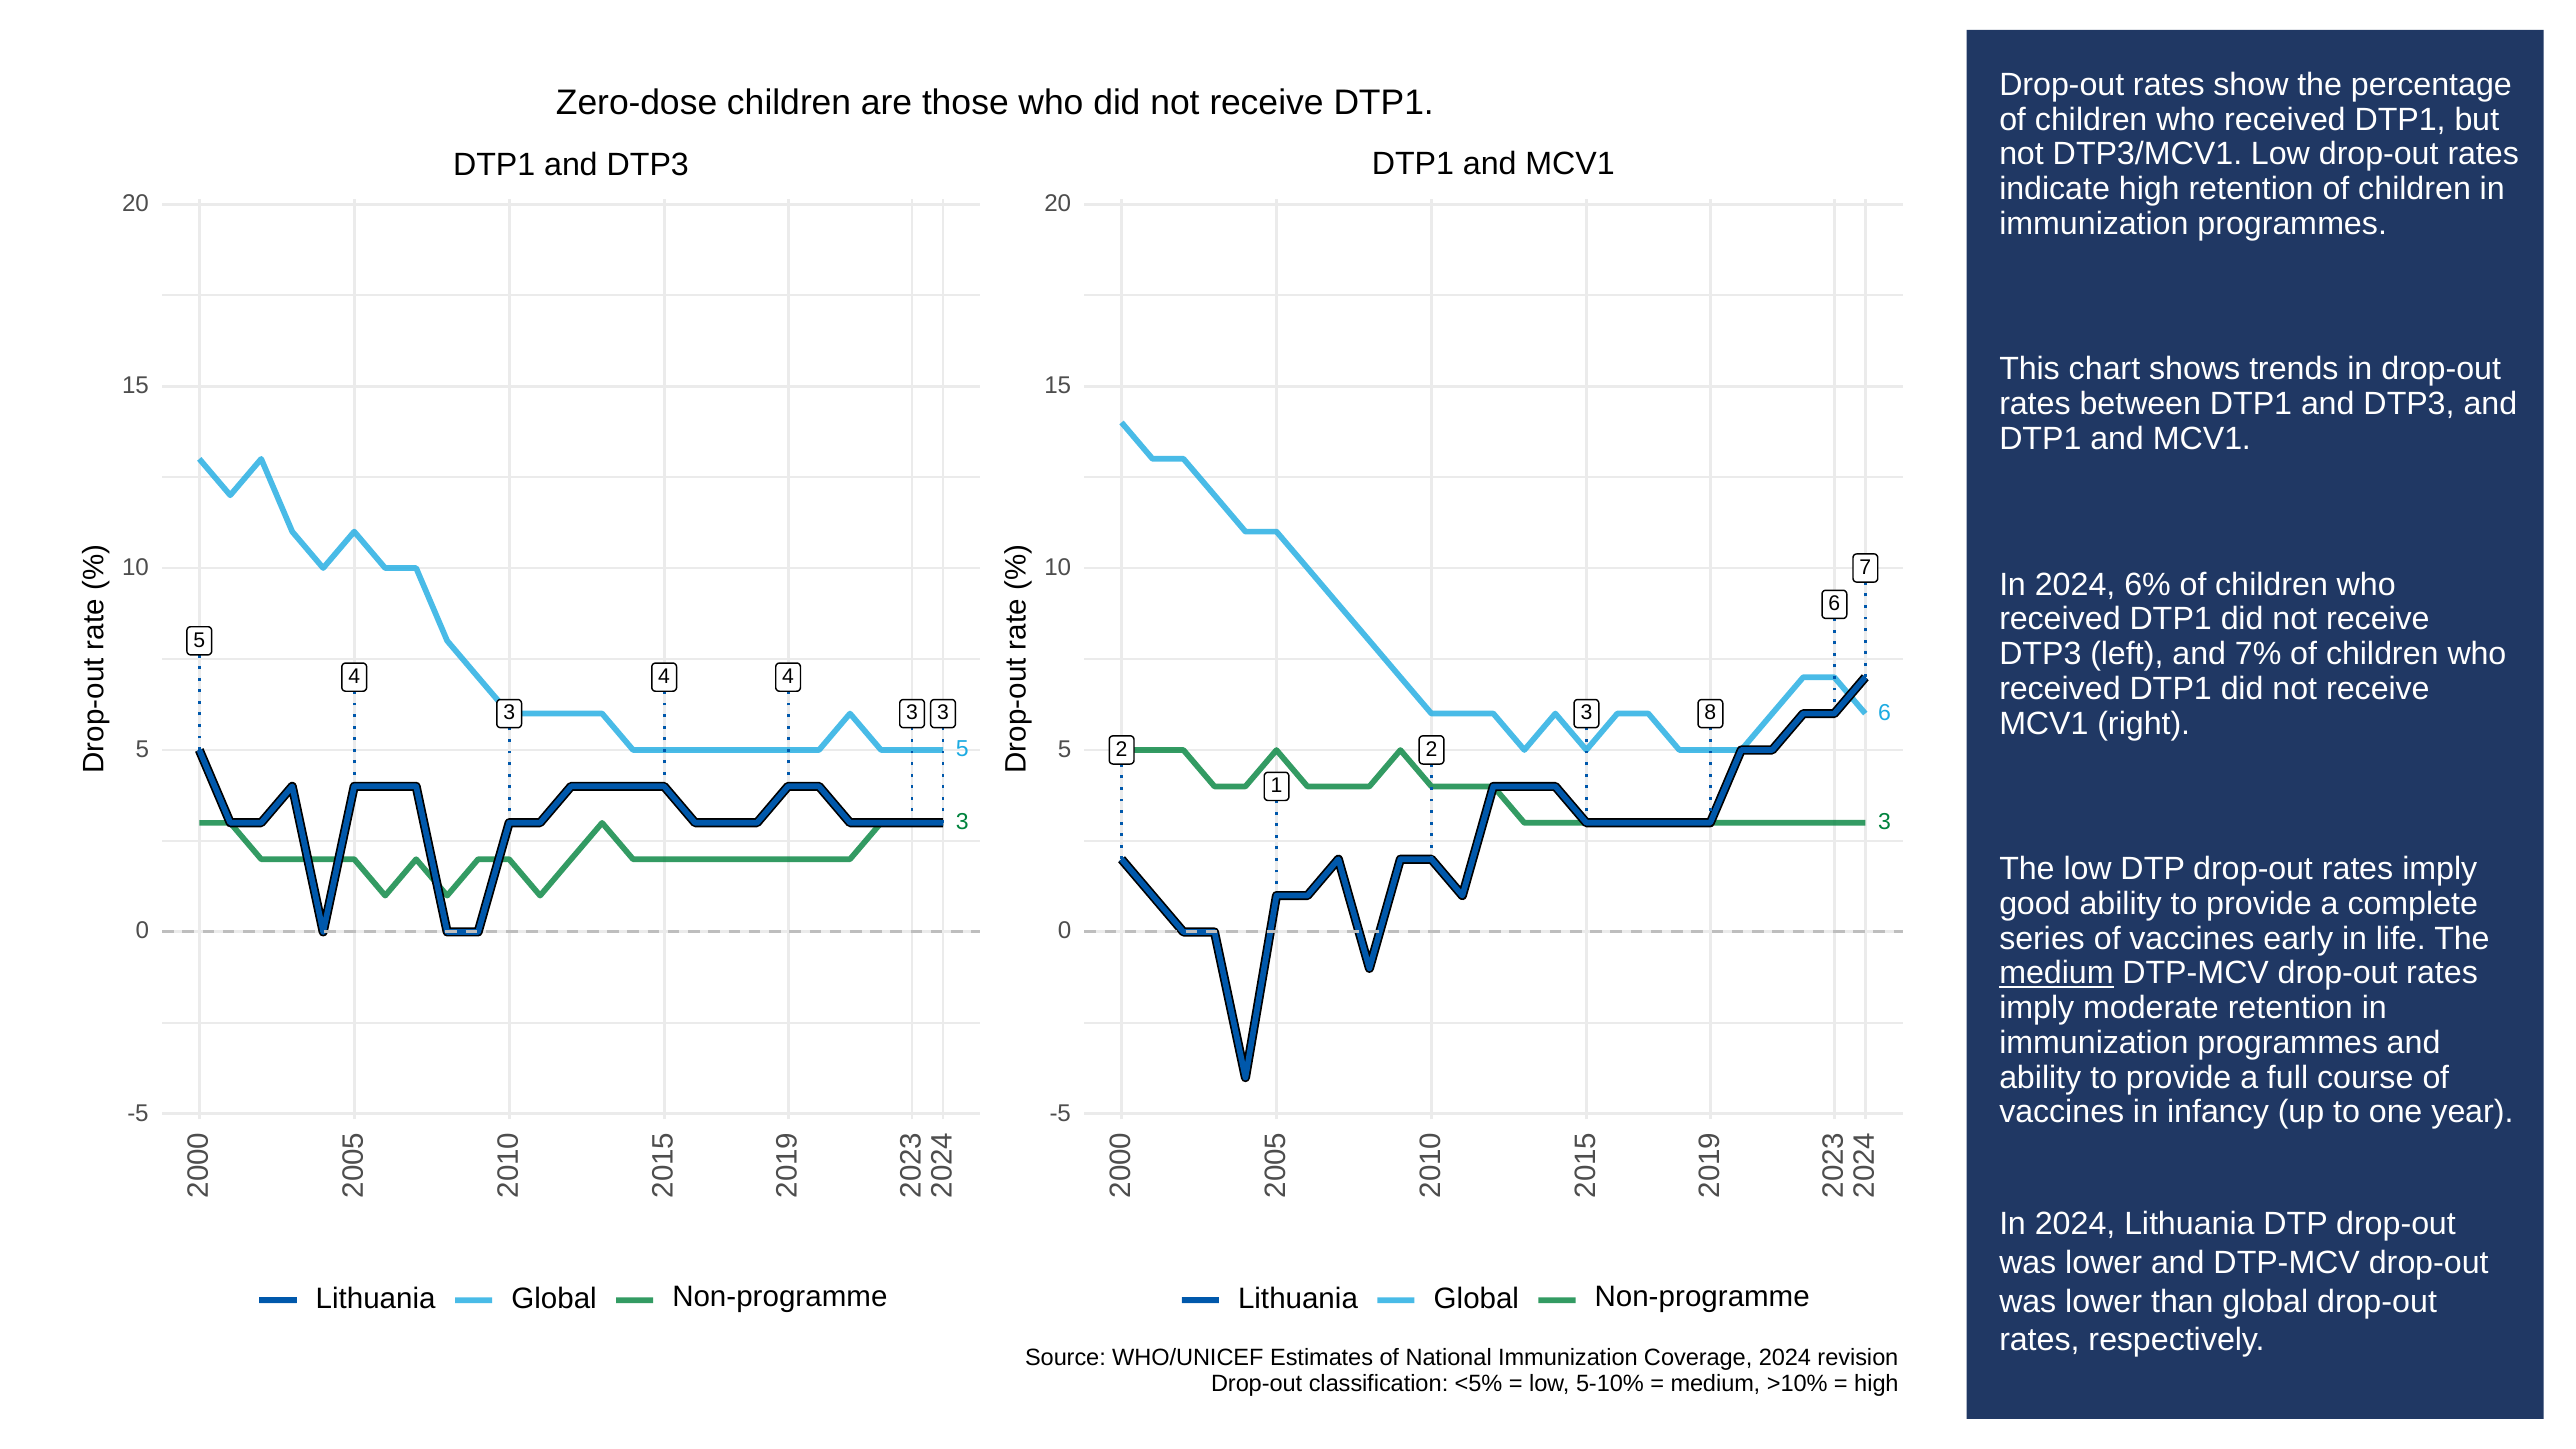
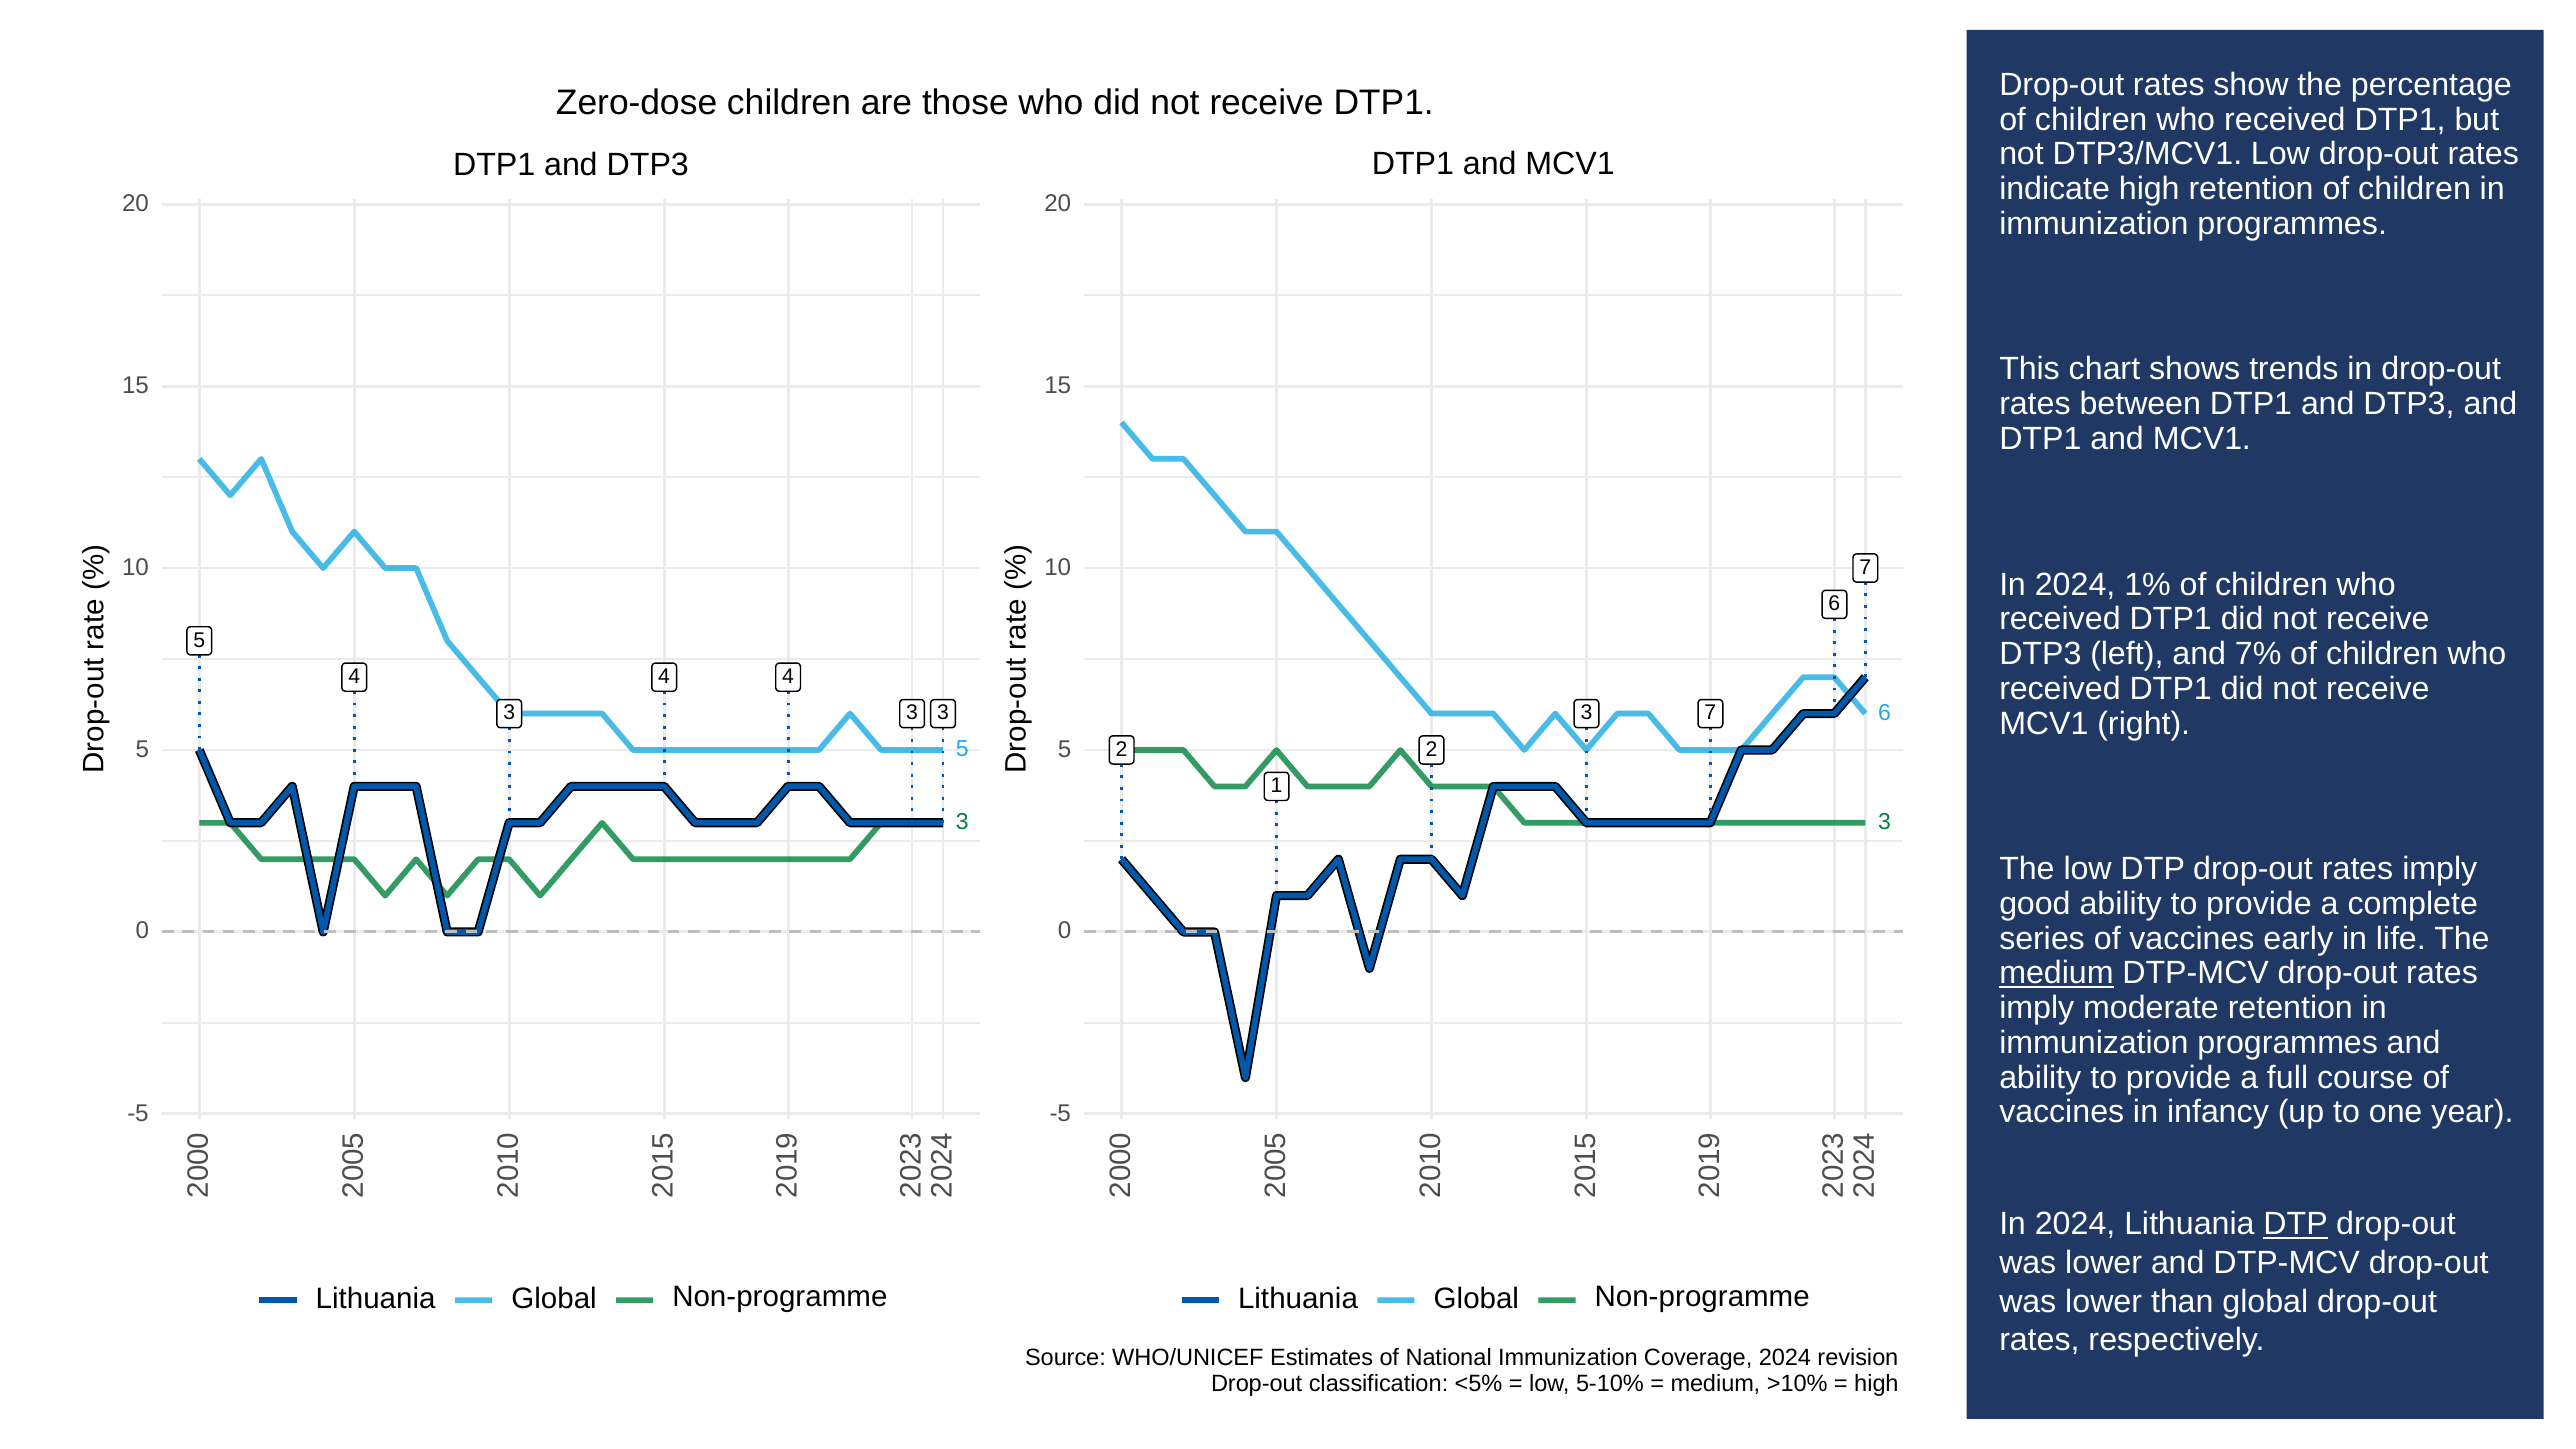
6%: 6% -> 1% (2147, 584)
3 8: 8 -> 7 (1710, 713)
DTP underline: none -> present (2296, 1224)
